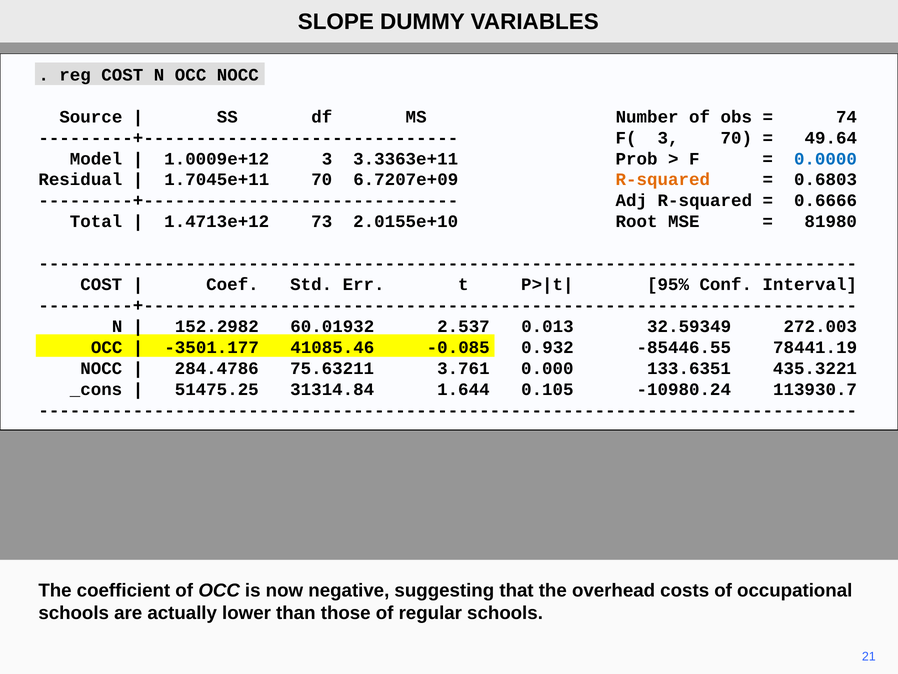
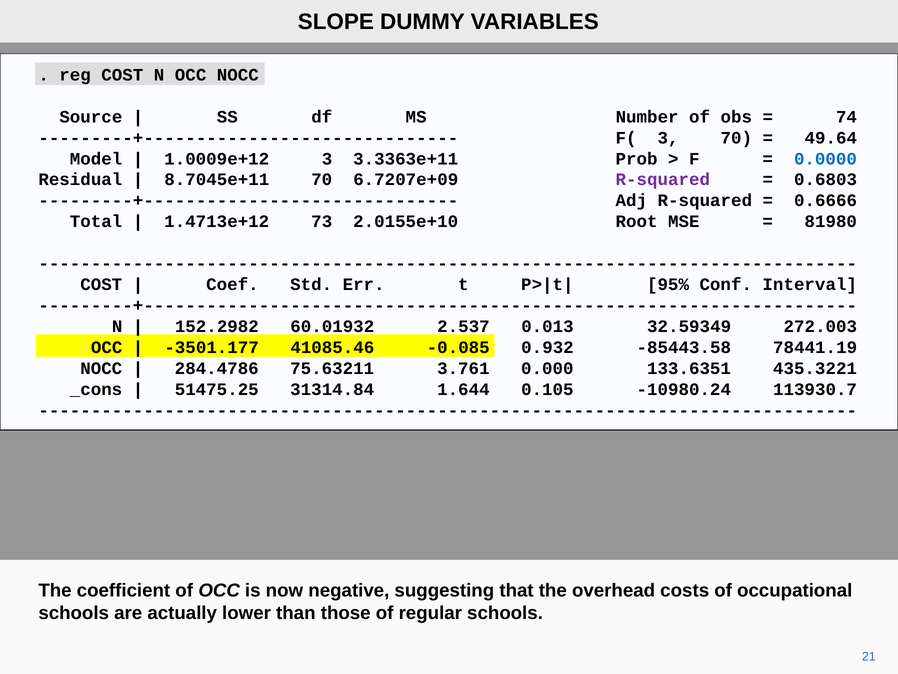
1.7045e+11: 1.7045e+11 -> 8.7045e+11 (217, 180)
R-squared colour: orange -> purple (663, 180)
-85446.55: -85446.55 -> -85443.58 (684, 347)
